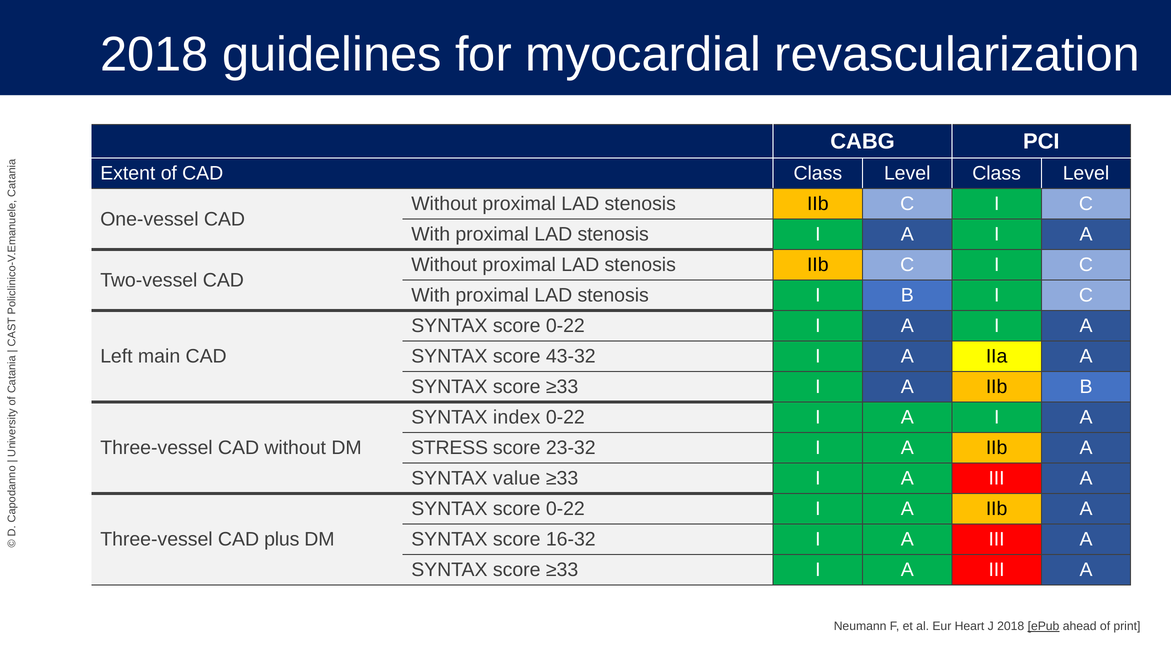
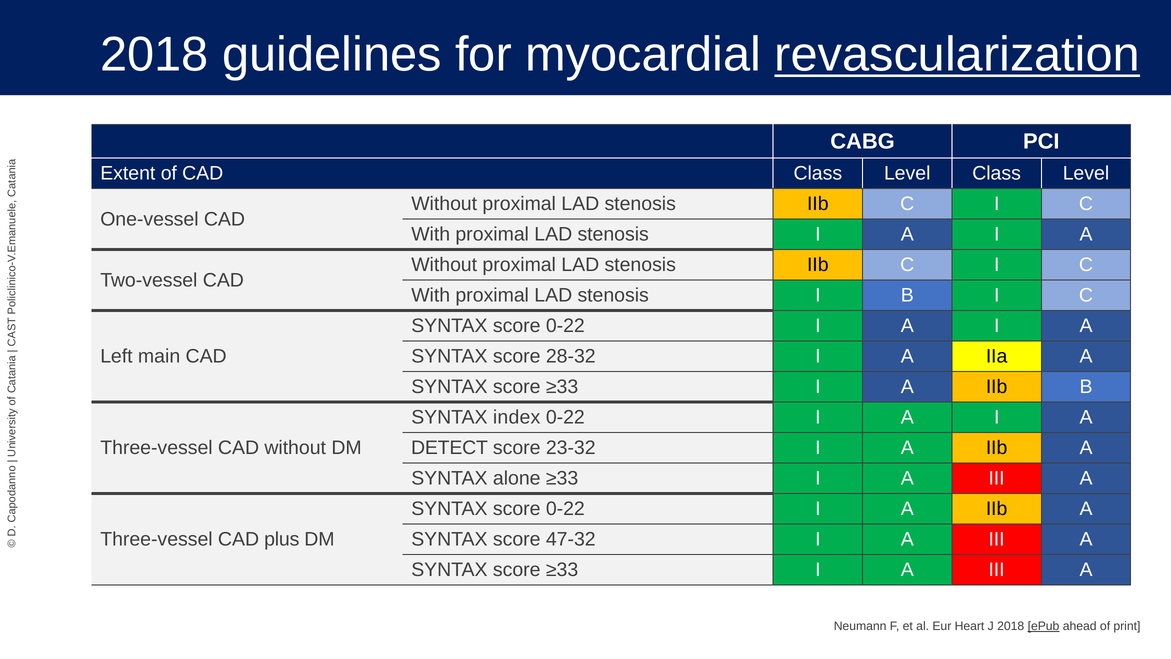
revascularization underline: none -> present (957, 55)
43-32: 43-32 -> 28-32 (571, 356)
STRESS: STRESS -> DETECT (450, 448)
value: value -> alone (517, 478)
16-32: 16-32 -> 47-32 (571, 539)
